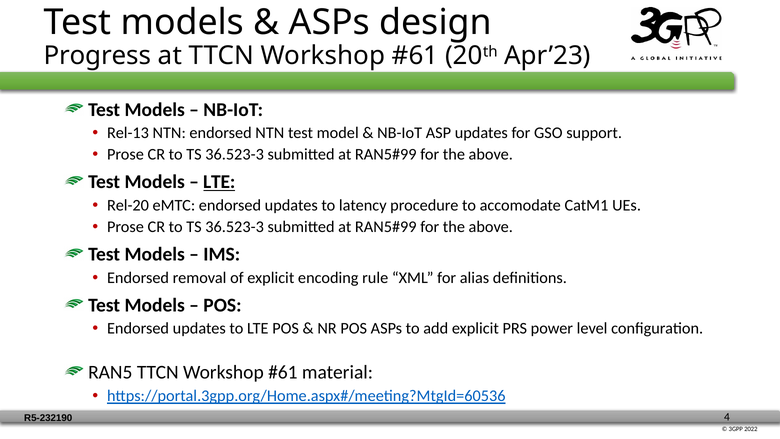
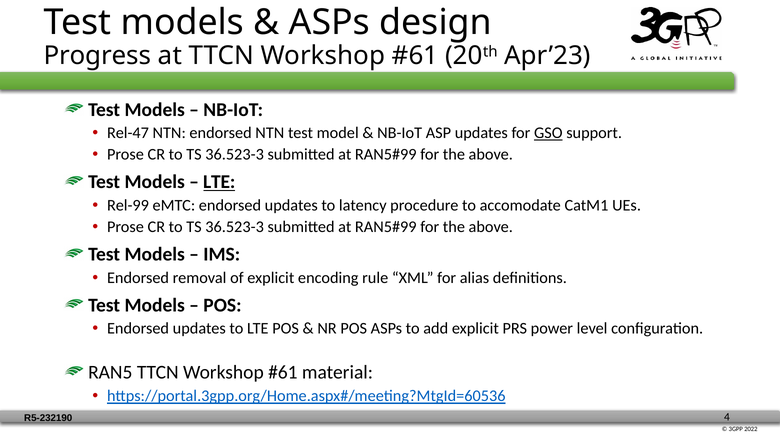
Rel-13: Rel-13 -> Rel-47 (128, 133)
GSO underline: none -> present (548, 133)
Rel-20: Rel-20 -> Rel-99 (128, 205)
